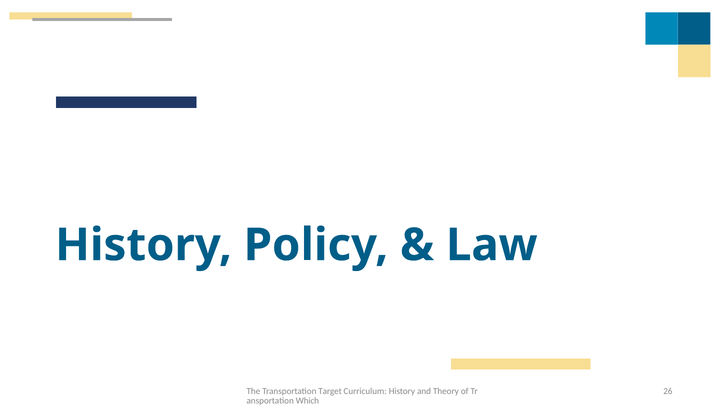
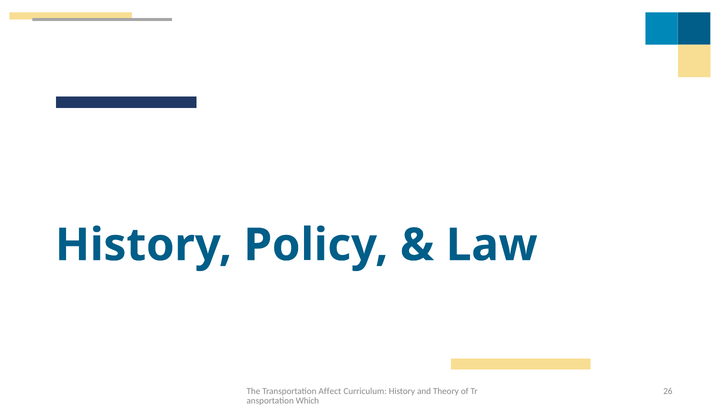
Target: Target -> Affect (330, 391)
